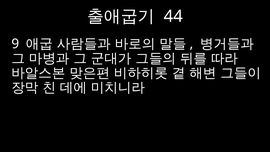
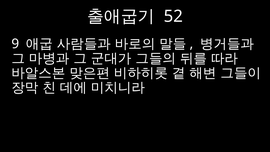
44: 44 -> 52 (173, 16)
